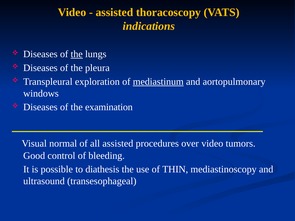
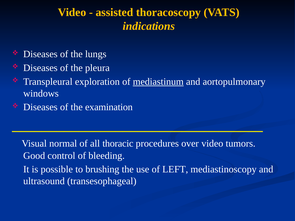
the underline: present -> none (77, 54)
all assisted: assisted -> thoracic (118, 144)
diathesis: diathesis -> brushing (102, 170)
THIN: THIN -> LEFT (175, 170)
